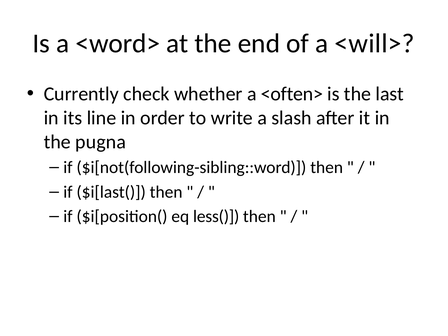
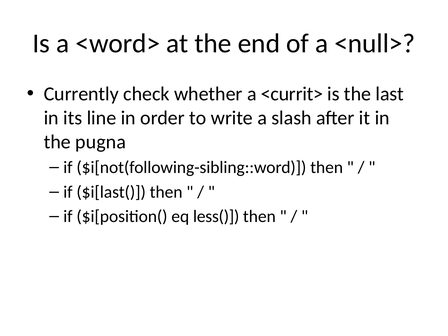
<will>: <will> -> <null> (375, 43)
<often>: <often> -> <currit> (292, 94)
